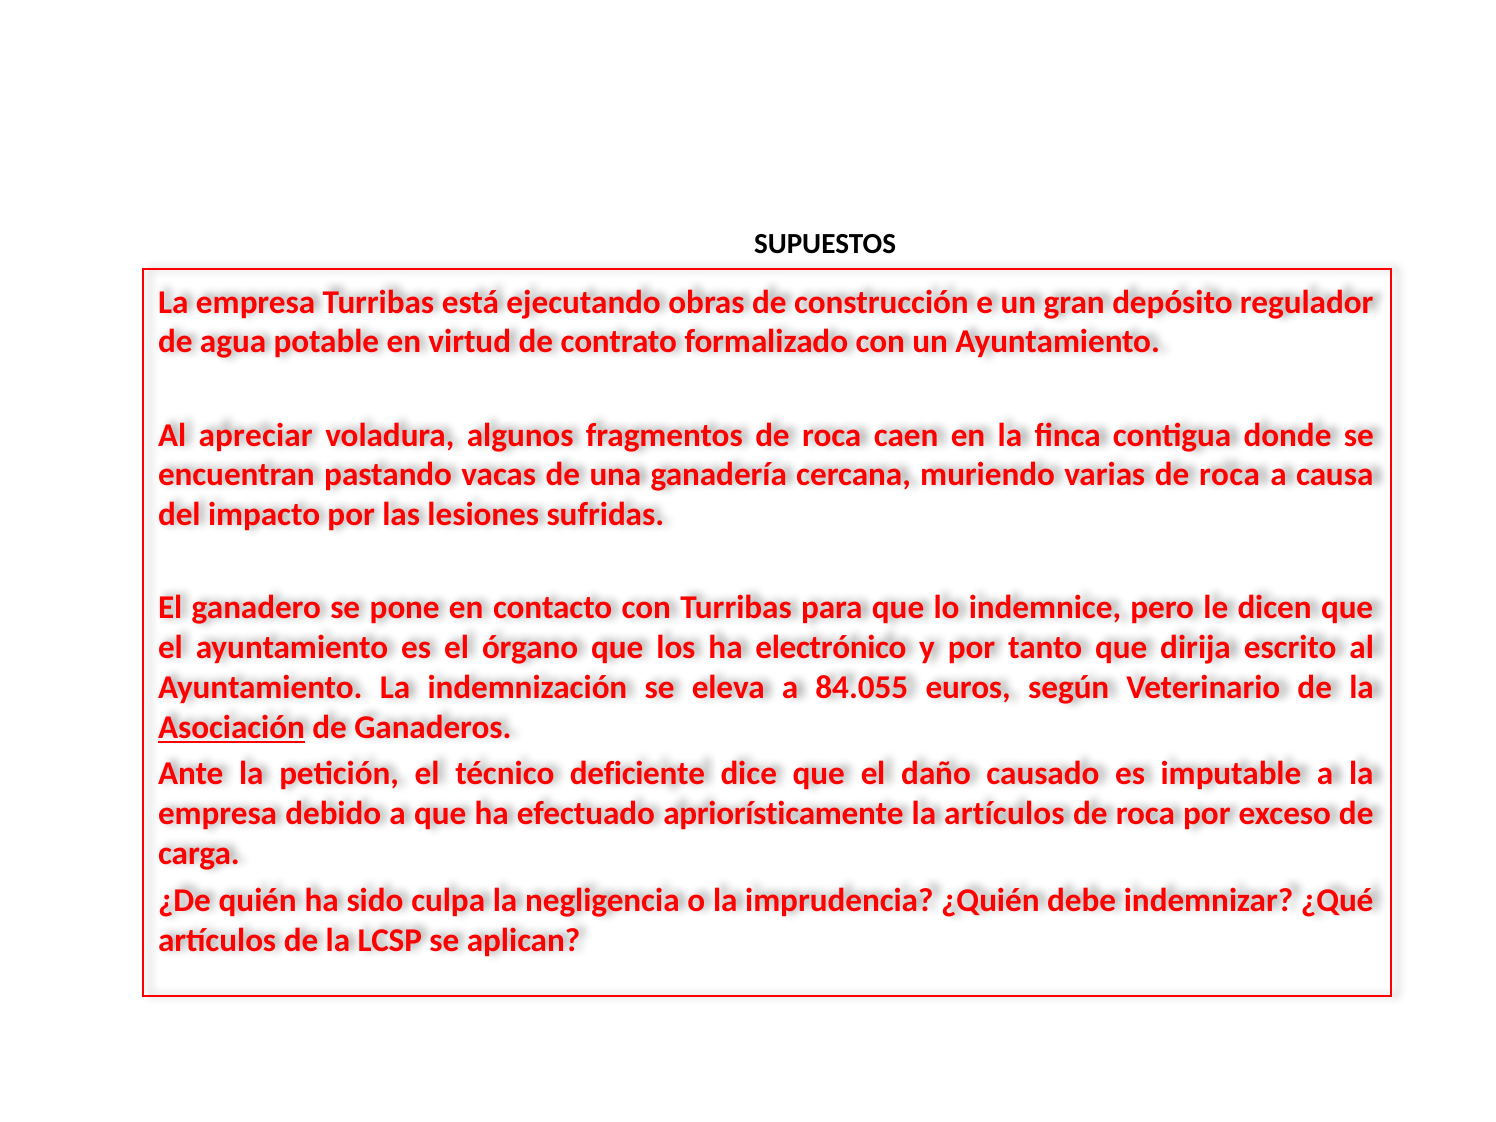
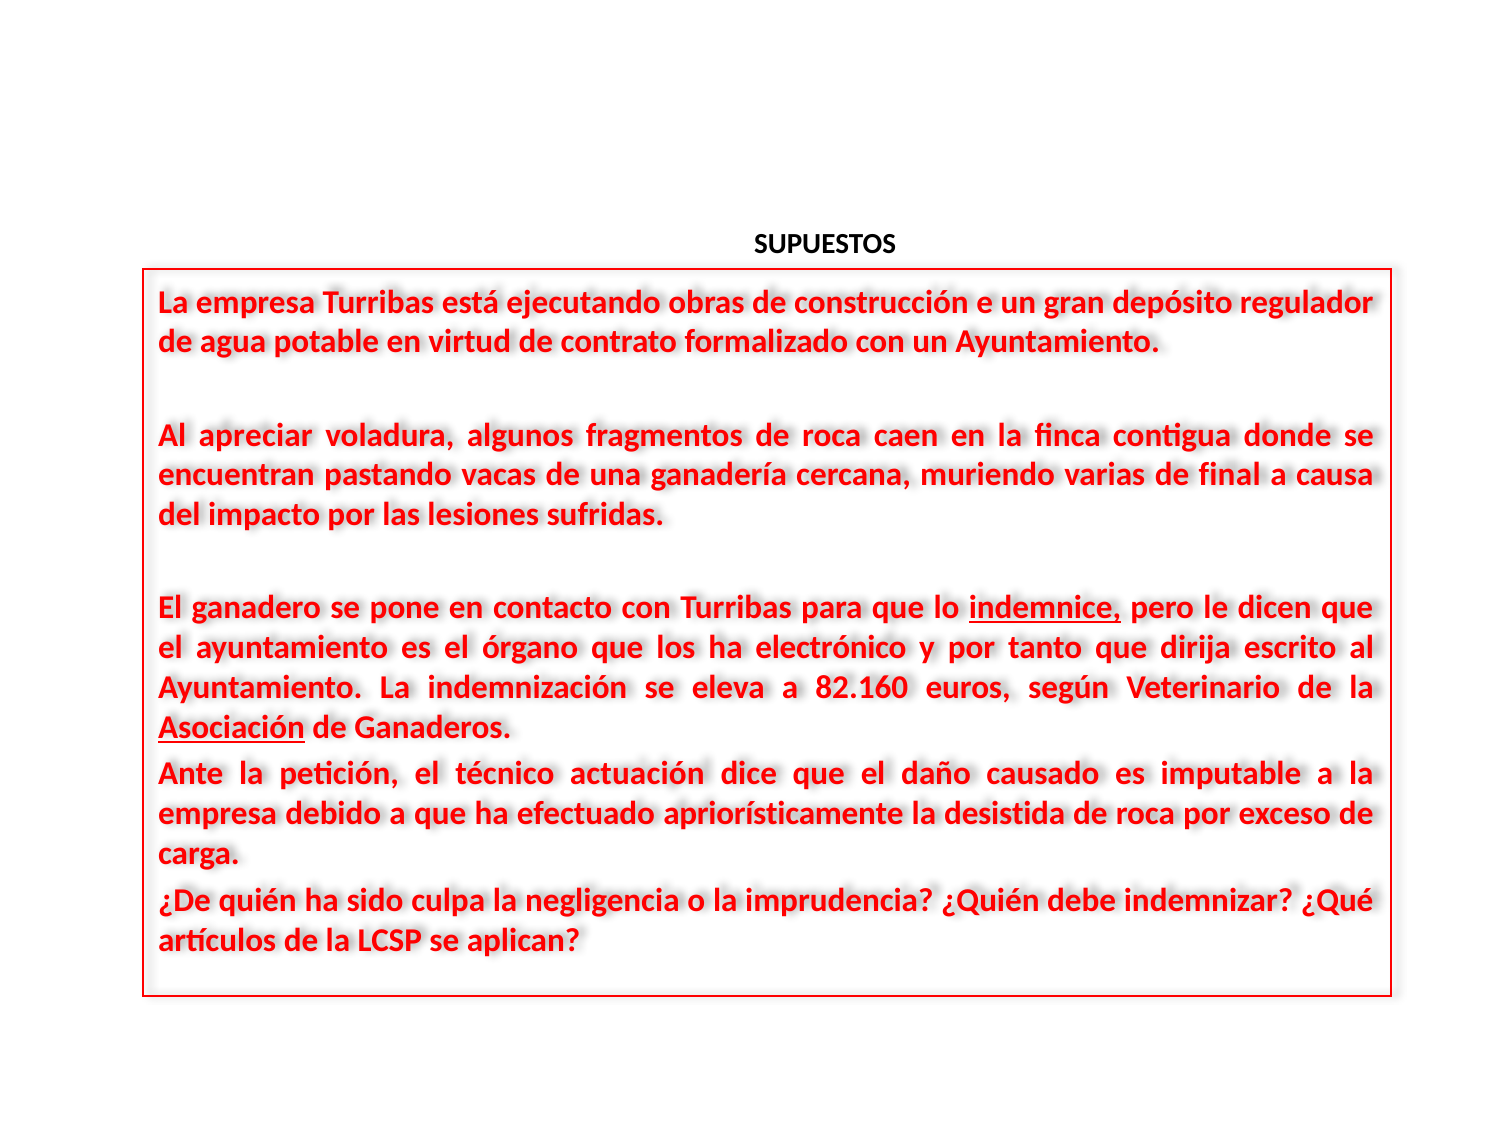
varias de roca: roca -> final (1230, 475)
indemnice underline: none -> present (1045, 608)
84.055: 84.055 -> 82.160 (862, 688)
deficiente: deficiente -> actuación (637, 774)
la artículos: artículos -> desistida (1005, 814)
